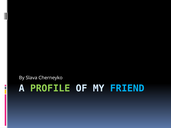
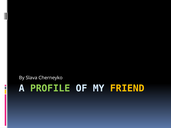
FRIEND colour: light blue -> yellow (127, 88)
